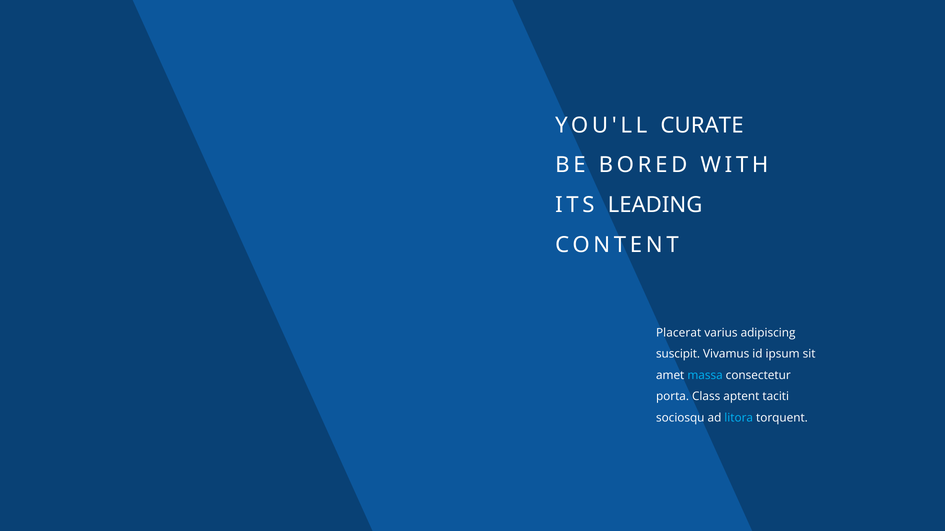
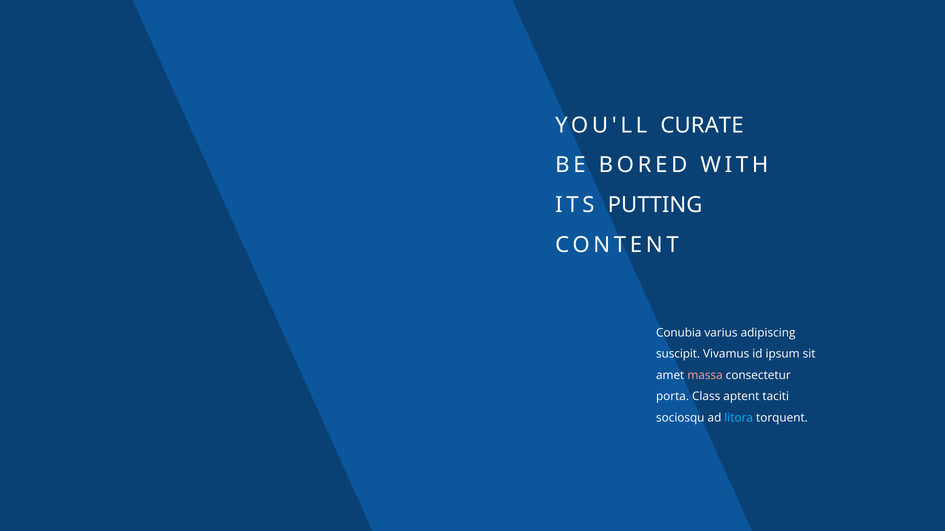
LEADING: LEADING -> PUTTING (655, 205)
Placerat: Placerat -> Conubia (679, 333)
massa colour: light blue -> pink (705, 376)
